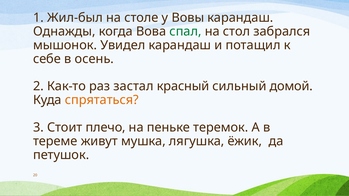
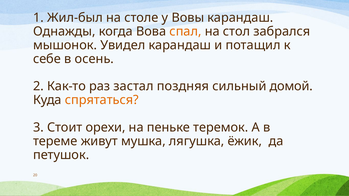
спал colour: green -> orange (185, 31)
красный: красный -> поздняя (183, 86)
плечо: плечо -> орехи (106, 128)
